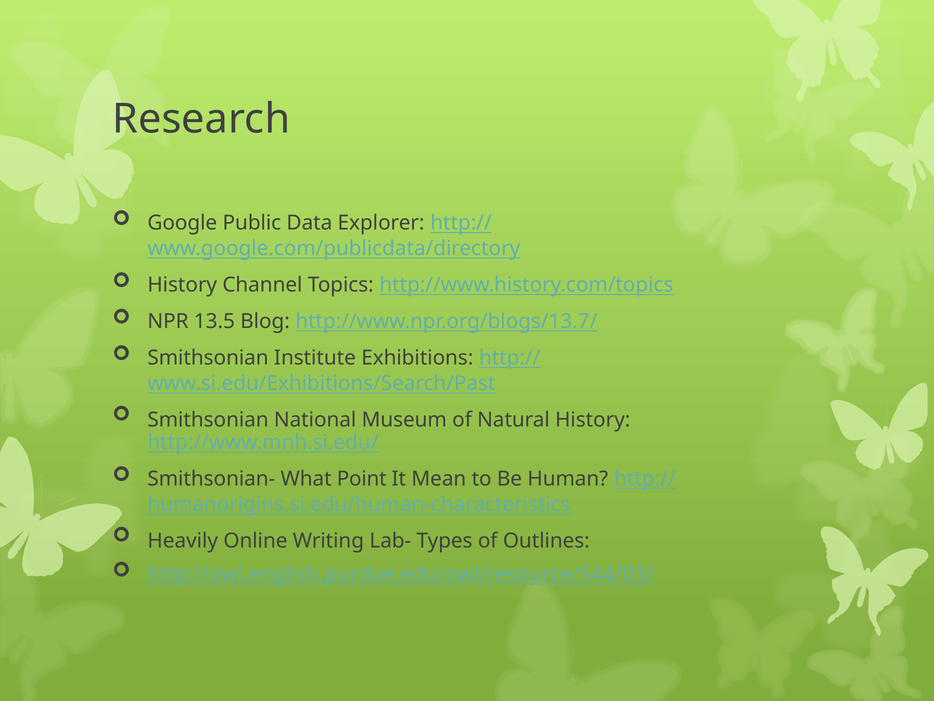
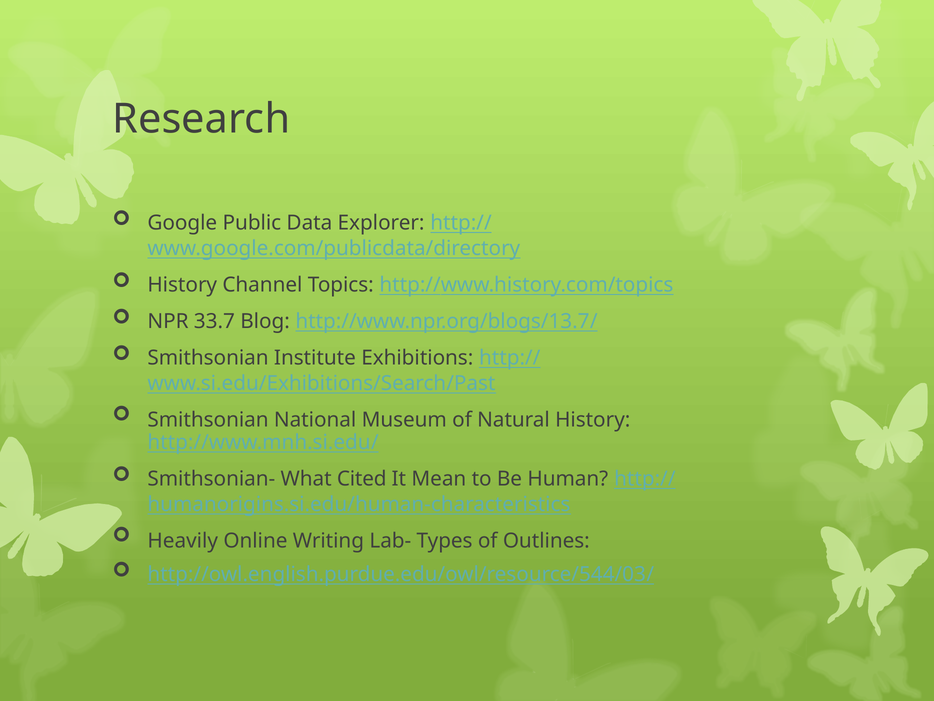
13.5: 13.5 -> 33.7 (214, 321)
Point: Point -> Cited (362, 479)
